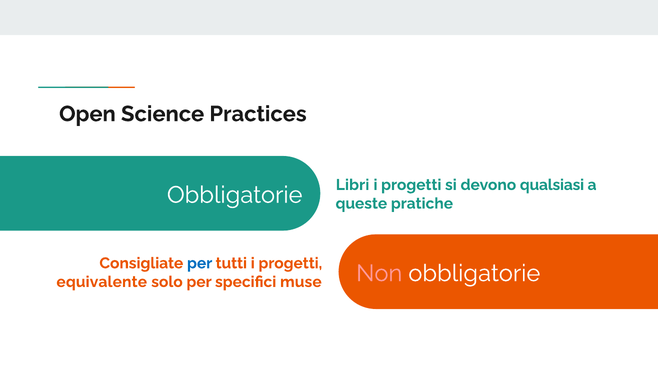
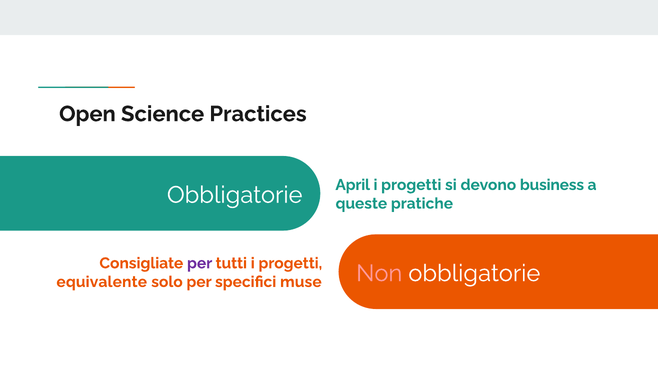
Libri: Libri -> April (353, 185)
qualsiasi: qualsiasi -> business (552, 185)
per colour: blue -> purple (200, 263)
